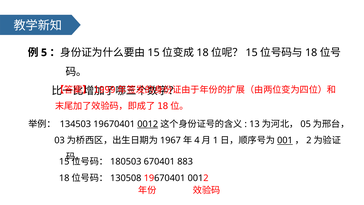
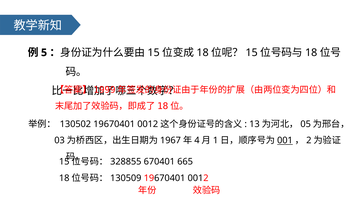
134503: 134503 -> 130502 (75, 124)
0012 underline: present -> none (148, 124)
180503: 180503 -> 328855 (126, 161)
883: 883 -> 665 (185, 161)
130508: 130508 -> 130509 (126, 178)
